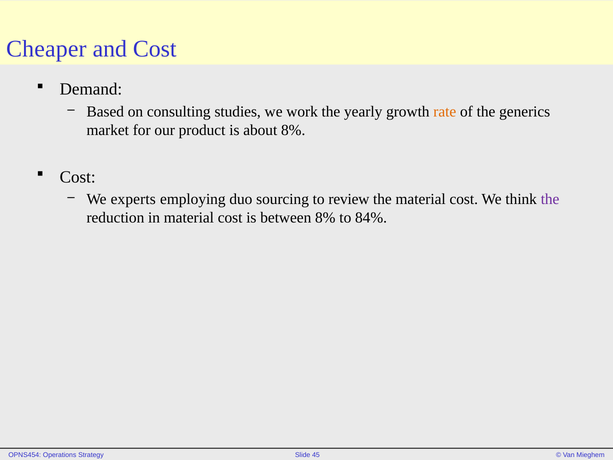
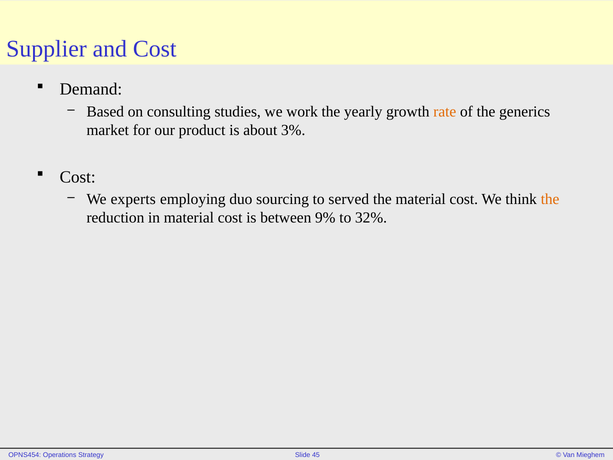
Cheaper: Cheaper -> Supplier (46, 49)
about 8%: 8% -> 3% (293, 130)
review: review -> served (349, 199)
the colour: purple -> orange (550, 199)
between 8%: 8% -> 9% (325, 218)
84%: 84% -> 32% (371, 218)
